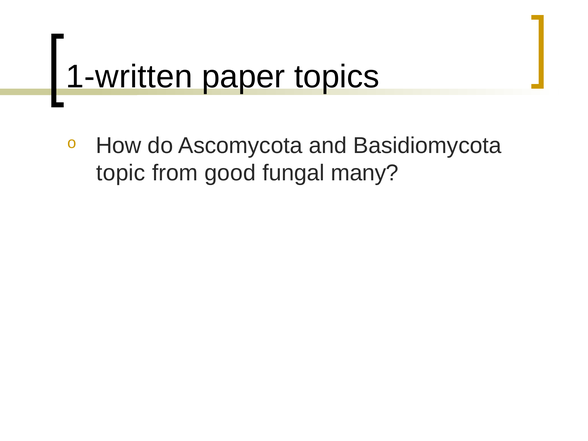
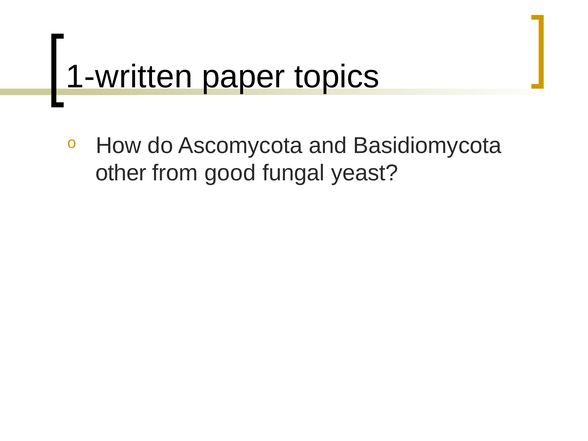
topic: topic -> other (121, 173)
many: many -> yeast (365, 173)
